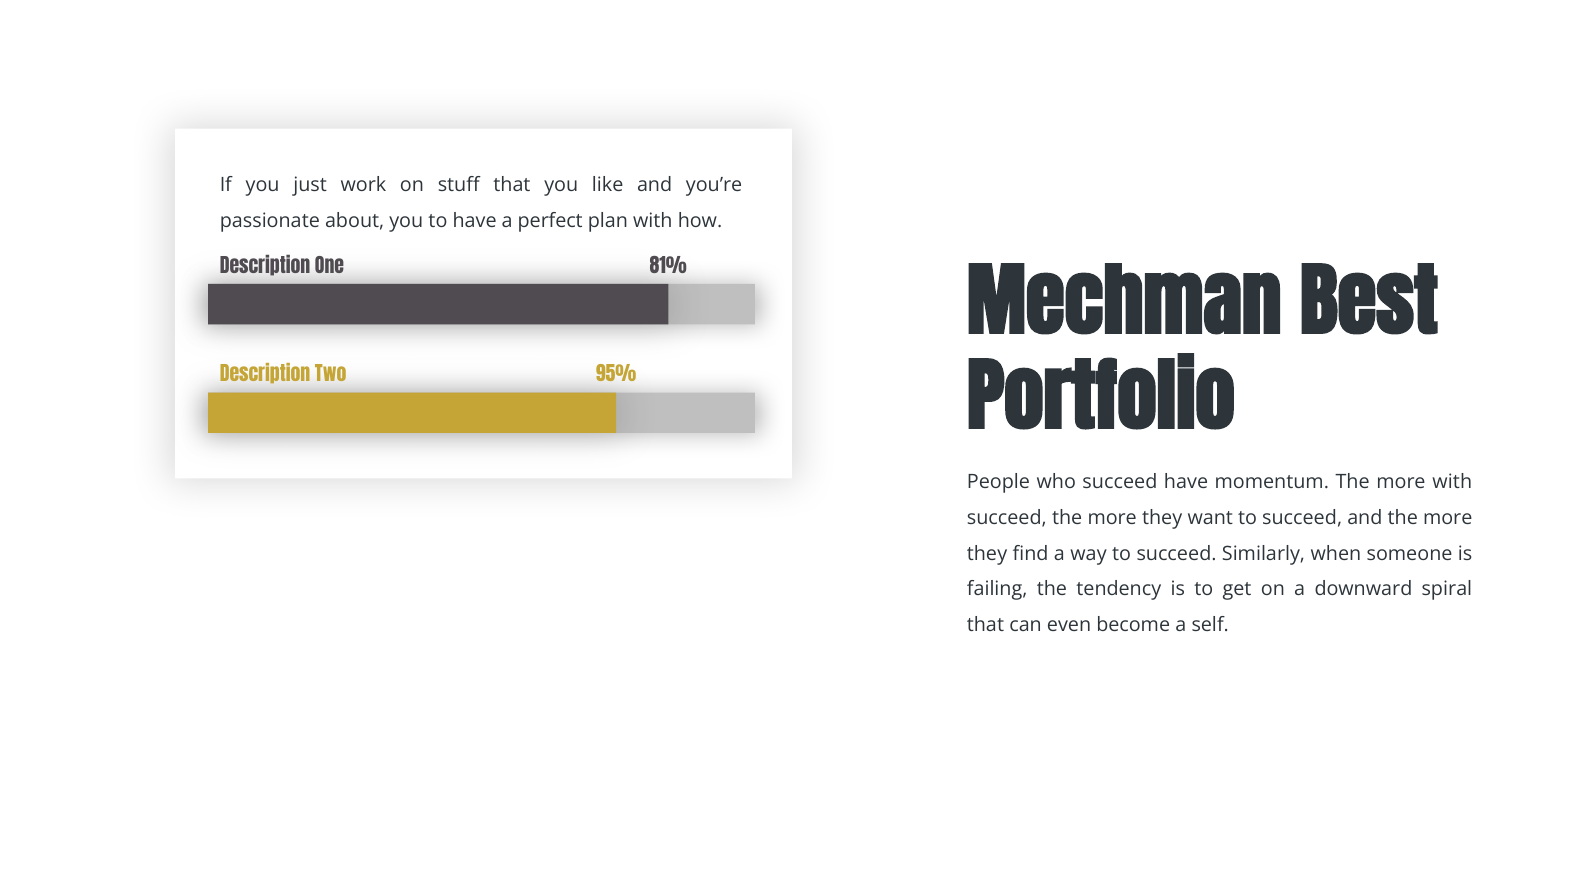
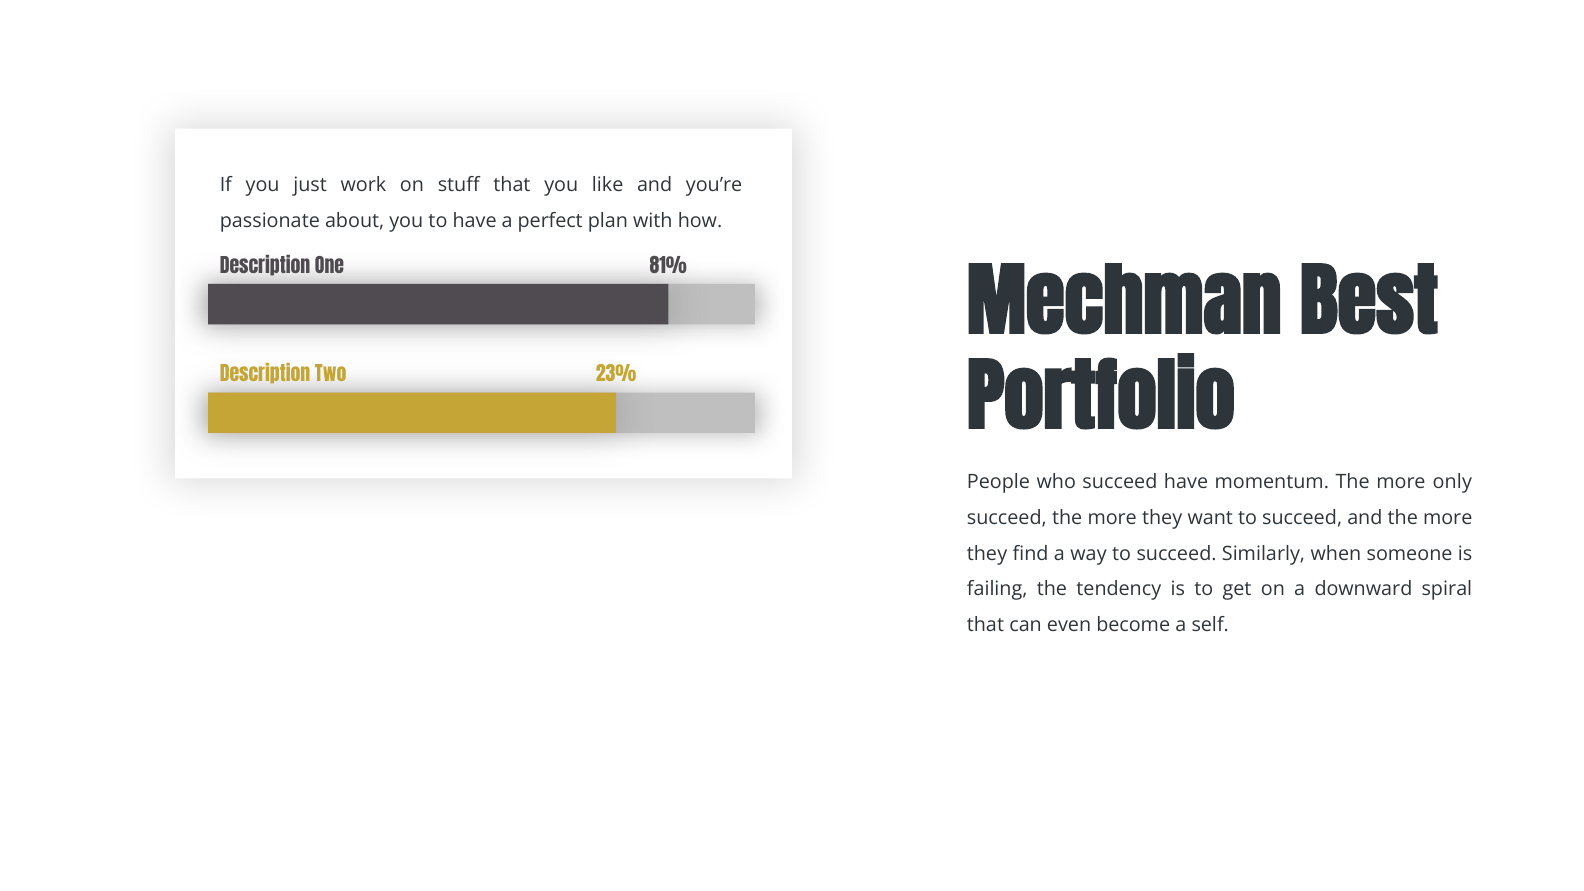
95%: 95% -> 23% (616, 375)
more with: with -> only (1452, 482)
